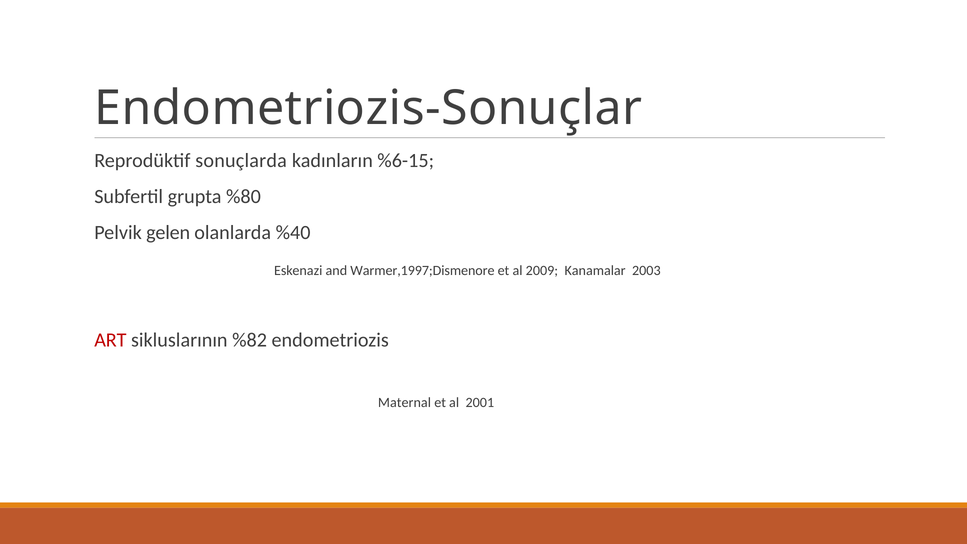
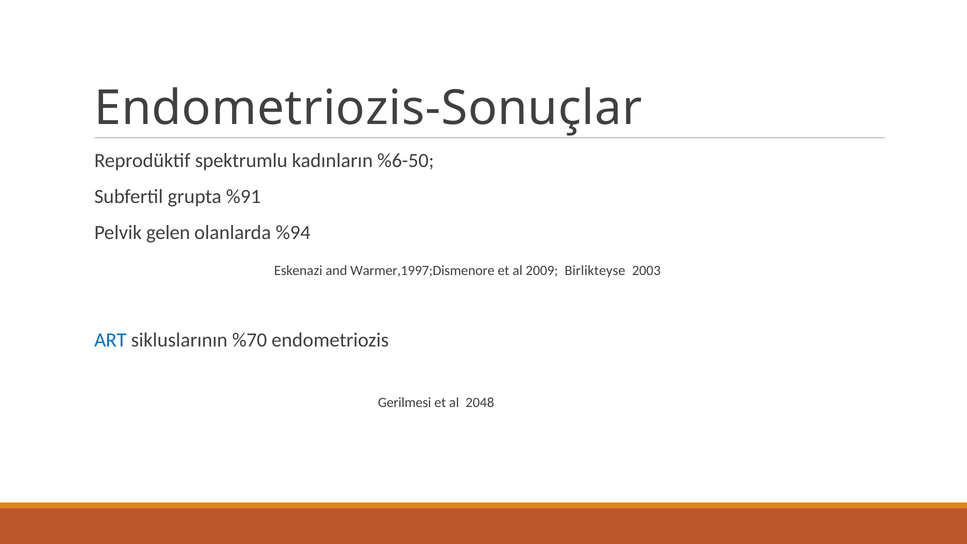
sonuçlarda: sonuçlarda -> spektrumlu (241, 161)
%6-15: %6-15 -> %6-50 (406, 161)
%80: %80 -> %91 (243, 197)
%40: %40 -> %94 (293, 233)
Kanamalar: Kanamalar -> Birlikteyse (595, 270)
ART colour: red -> blue (110, 340)
%82: %82 -> %70 (250, 340)
Maternal: Maternal -> Gerilmesi (405, 402)
2001: 2001 -> 2048 (480, 402)
